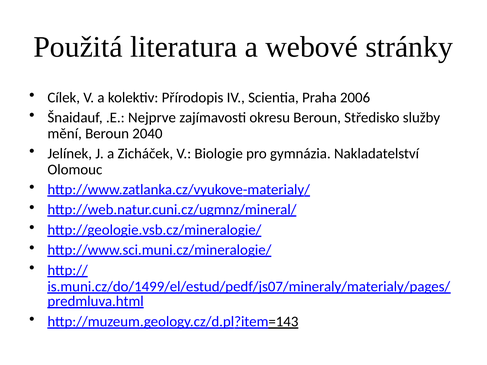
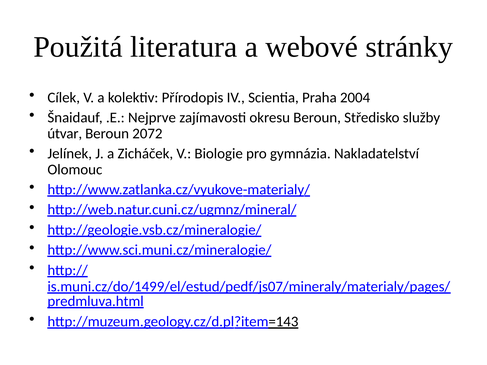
2006: 2006 -> 2004 (355, 98)
mění: mění -> útvar (65, 134)
2040: 2040 -> 2072 (147, 134)
